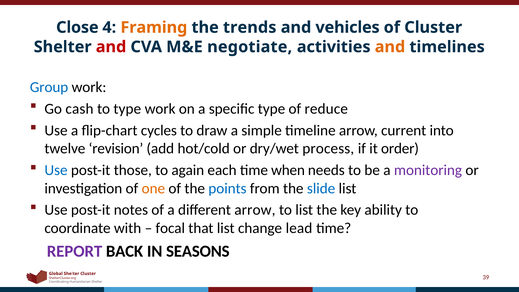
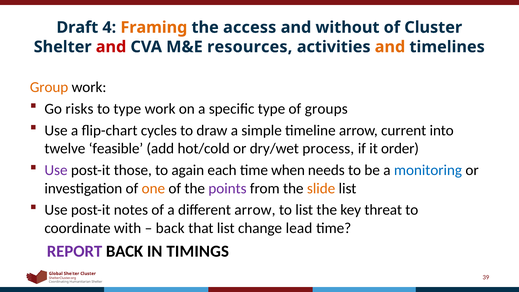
Close: Close -> Draft (77, 27)
trends: trends -> access (250, 27)
vehicles: vehicles -> without (347, 27)
negotiate: negotiate -> resources (250, 47)
Group colour: blue -> orange (49, 87)
cash: cash -> risks (79, 109)
reduce: reduce -> groups (326, 109)
revision: revision -> feasible (116, 148)
Use colour: blue -> purple (56, 170)
monitoring colour: purple -> blue (428, 170)
points colour: blue -> purple (227, 188)
slide colour: blue -> orange (321, 188)
ability: ability -> threat (383, 210)
focal: focal -> back (170, 228)
SEASONS: SEASONS -> TIMINGS (198, 251)
